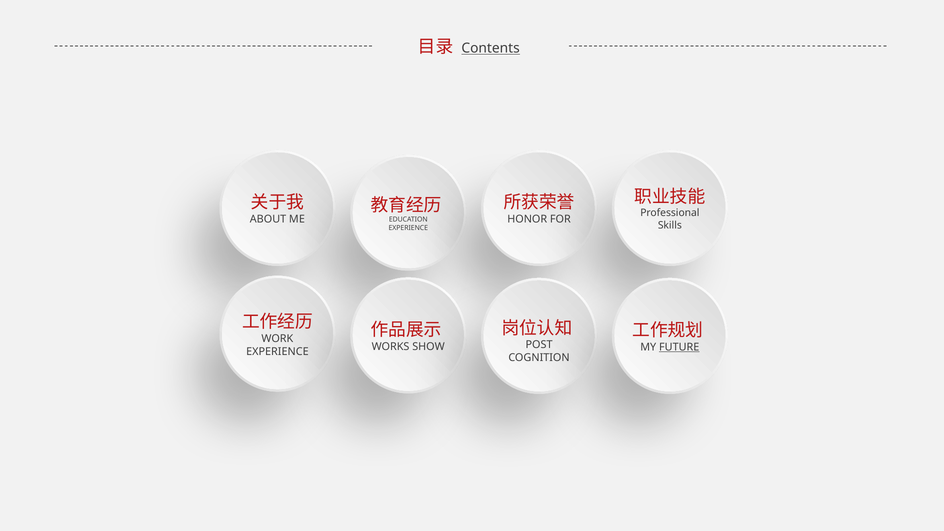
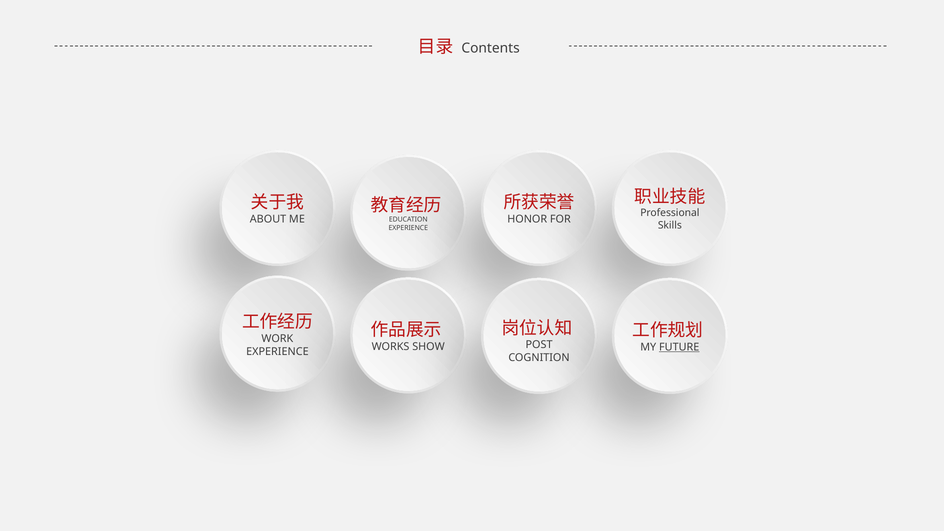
Contents underline: present -> none (491, 48)
